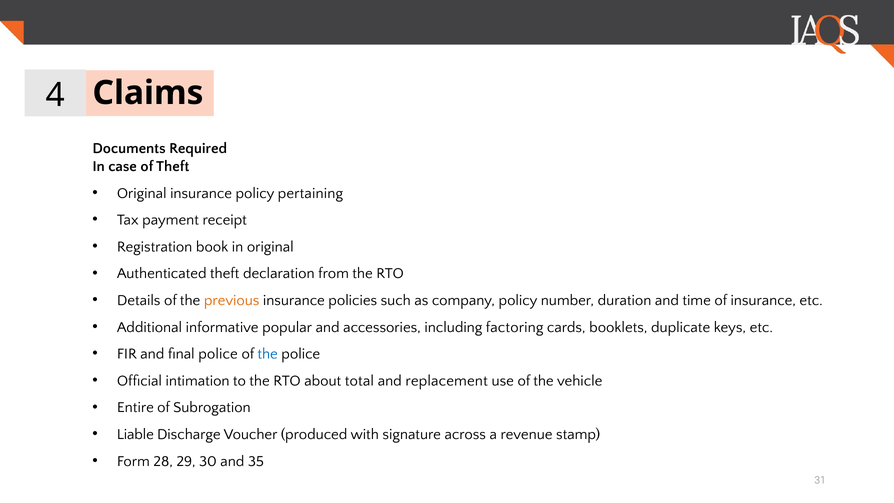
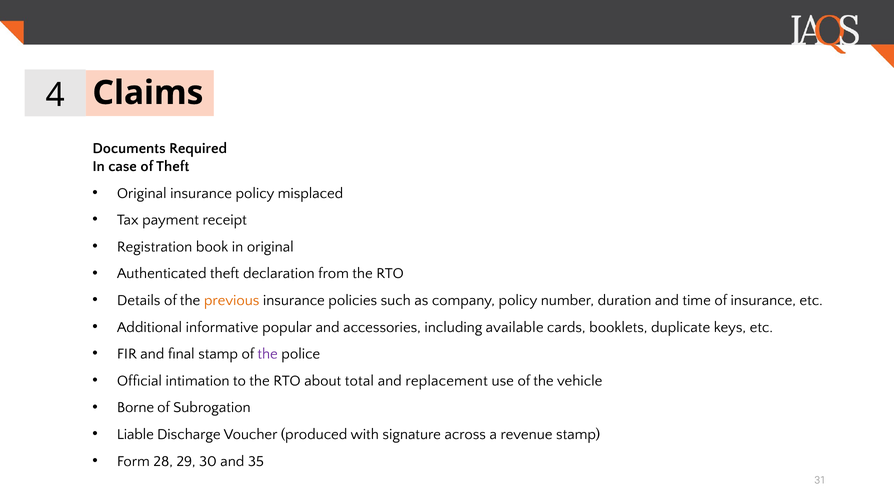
pertaining: pertaining -> misplaced (310, 193)
factoring: factoring -> available (515, 327)
final police: police -> stamp (218, 354)
the colour: blue -> purple (268, 354)
Entire: Entire -> Borne (136, 407)
